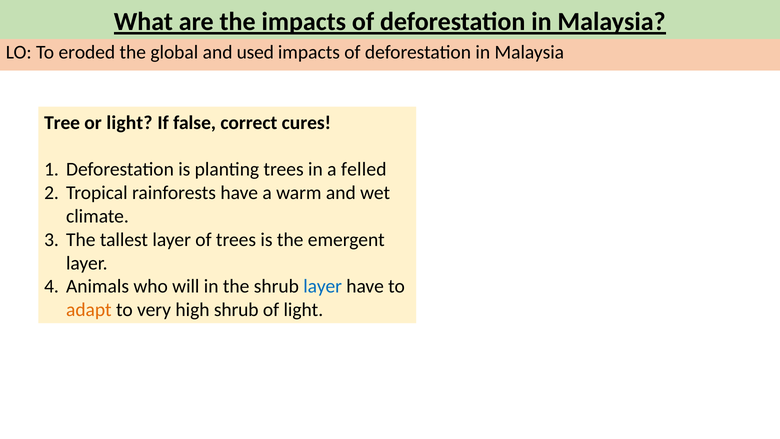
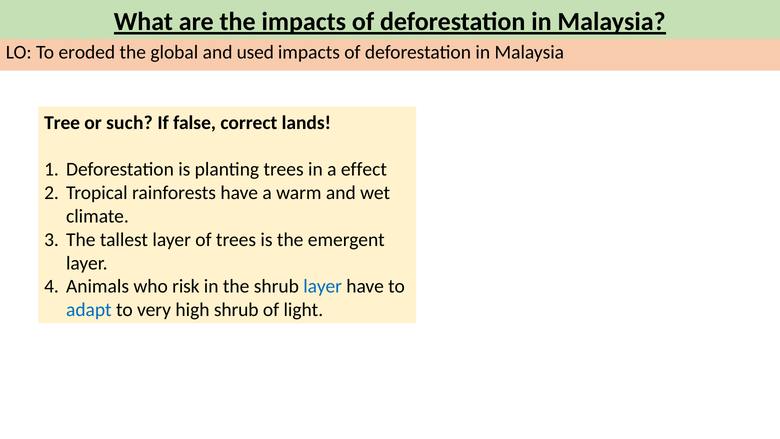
or light: light -> such (129, 123)
cures: cures -> lands (306, 123)
felled: felled -> effect (364, 169)
will: will -> risk (186, 286)
adapt colour: orange -> blue (89, 310)
